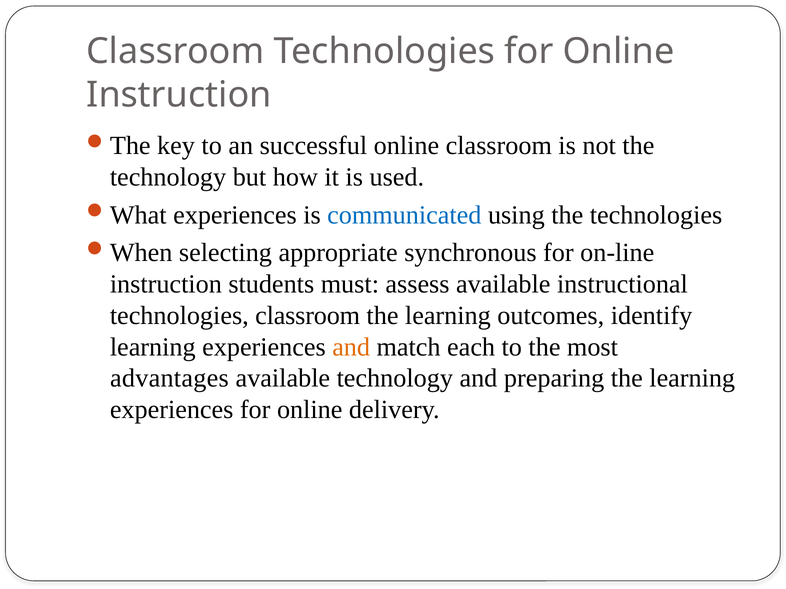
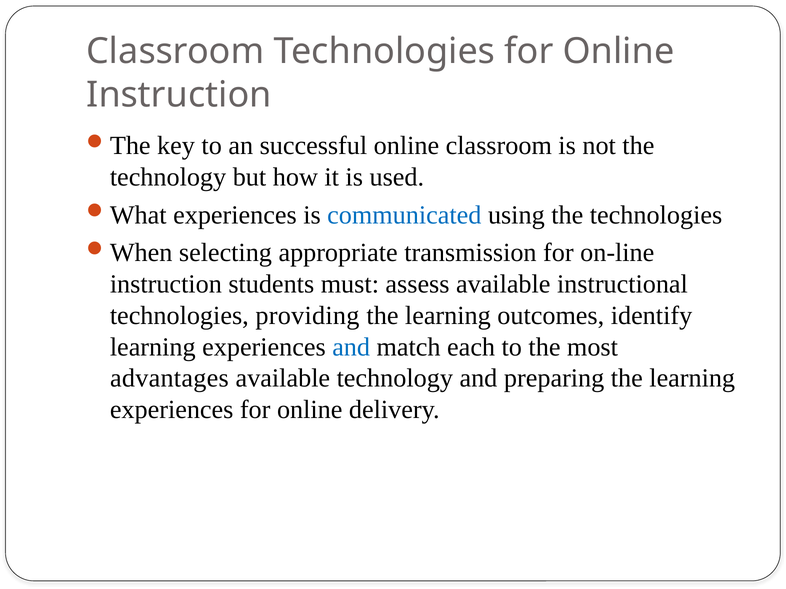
synchronous: synchronous -> transmission (470, 253)
technologies classroom: classroom -> providing (307, 316)
and colour: orange -> blue (351, 347)
